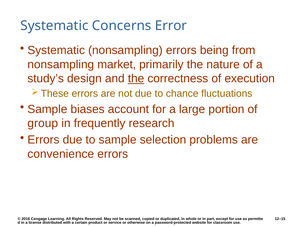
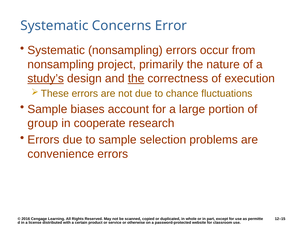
being: being -> occur (214, 50)
market: market -> project (117, 64)
study’s underline: none -> present (46, 79)
frequently: frequently -> cooperate (100, 123)
